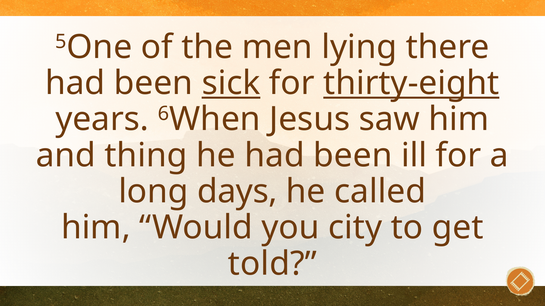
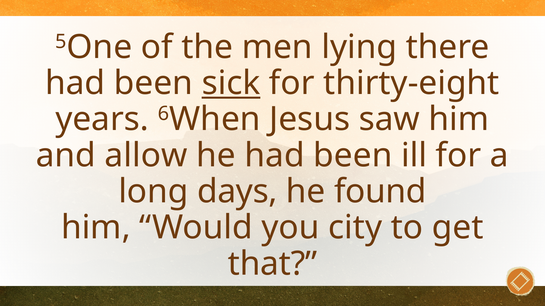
thirty-eight underline: present -> none (411, 83)
thing: thing -> allow (146, 156)
called: called -> found (380, 192)
told: told -> that (273, 264)
